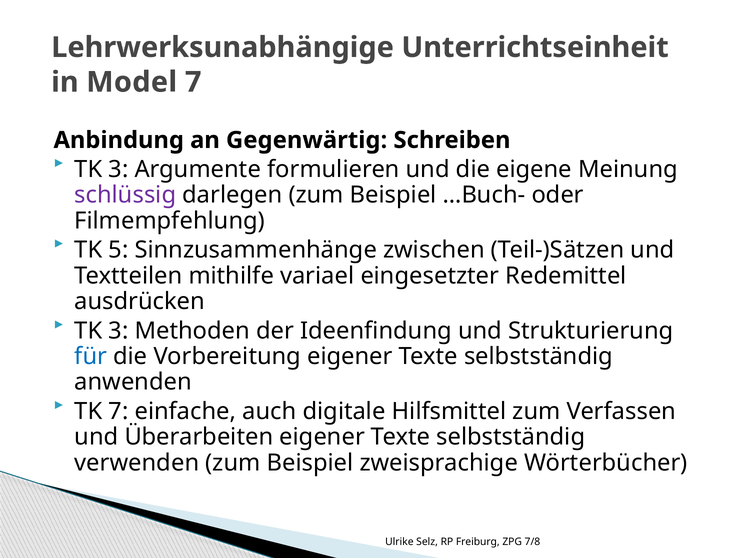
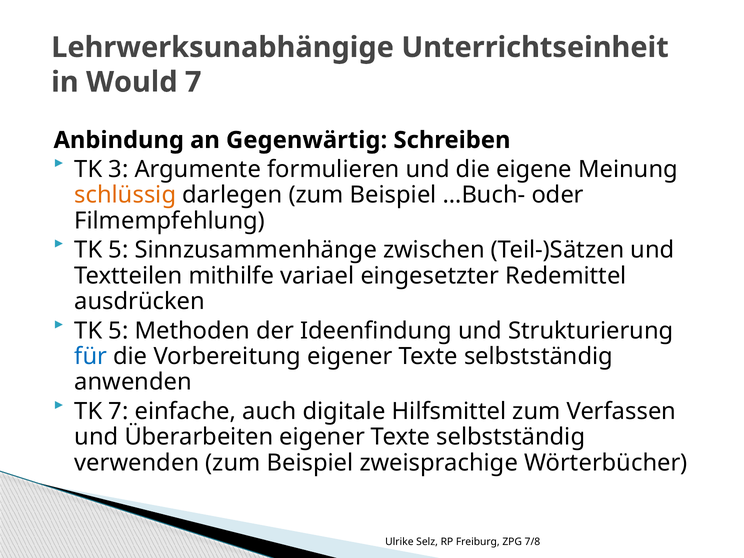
Model: Model -> Would (132, 82)
schlüssig colour: purple -> orange (125, 195)
3: 3 -> 5 (118, 331)
